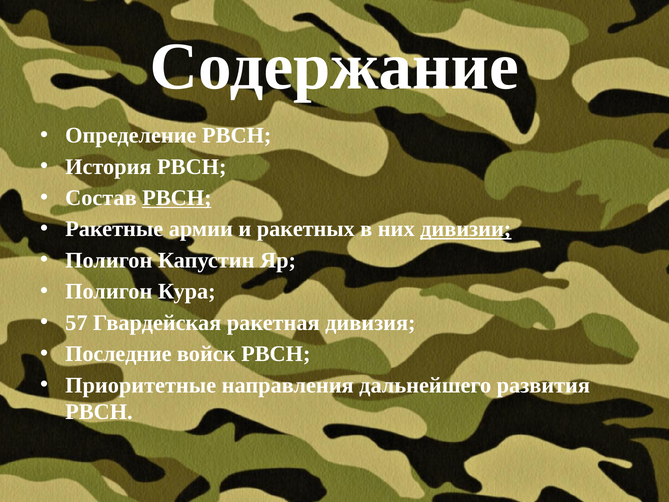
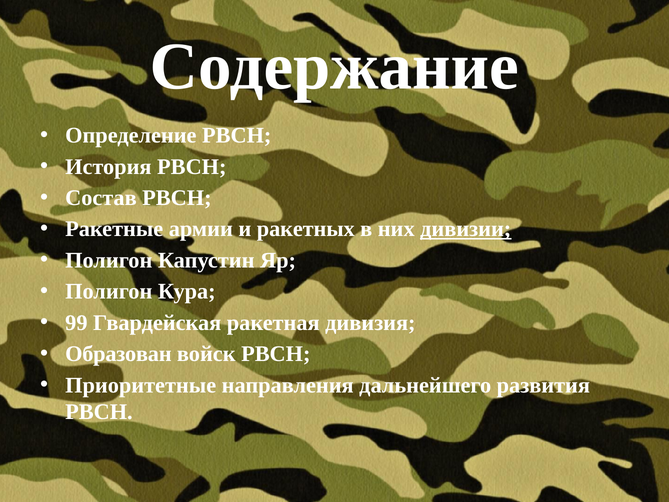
РВСН underline: present -> none (177, 198)
57: 57 -> 99 (76, 323)
Последние: Последние -> Образован (118, 354)
